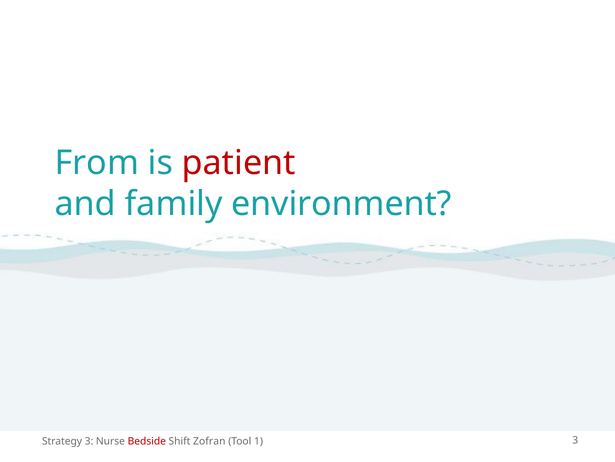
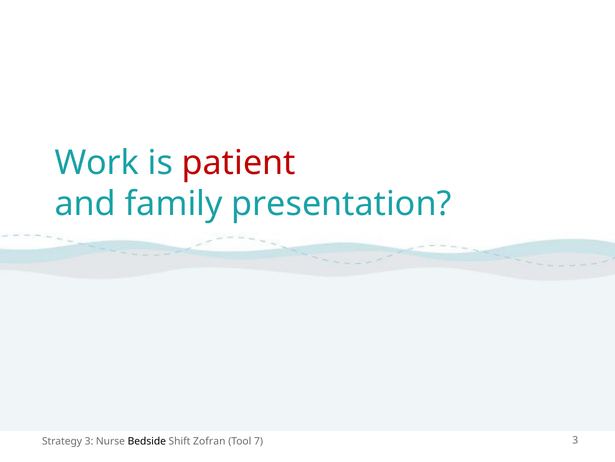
From: From -> Work (97, 163)
environment: environment -> presentation (341, 204)
Bedside colour: red -> black (147, 440)
1: 1 -> 7 (259, 440)
